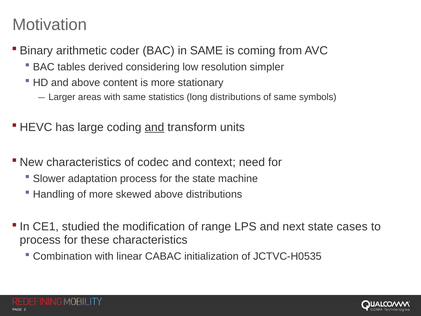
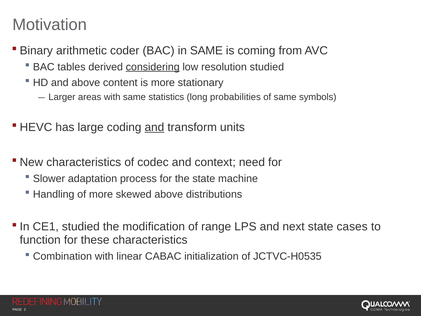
considering underline: none -> present (153, 67)
resolution simpler: simpler -> studied (267, 67)
long distributions: distributions -> probabilities (235, 97)
process: process -> function (40, 240)
